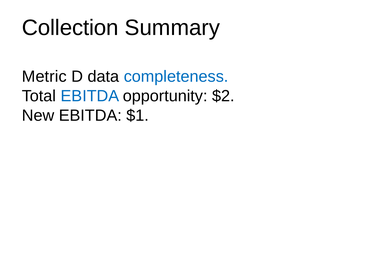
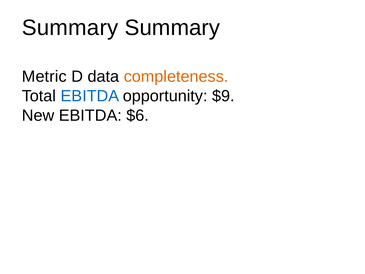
Collection: Collection -> Summary (70, 28)
completeness colour: blue -> orange (176, 77)
$2: $2 -> $9 (223, 96)
$1: $1 -> $6 (138, 115)
